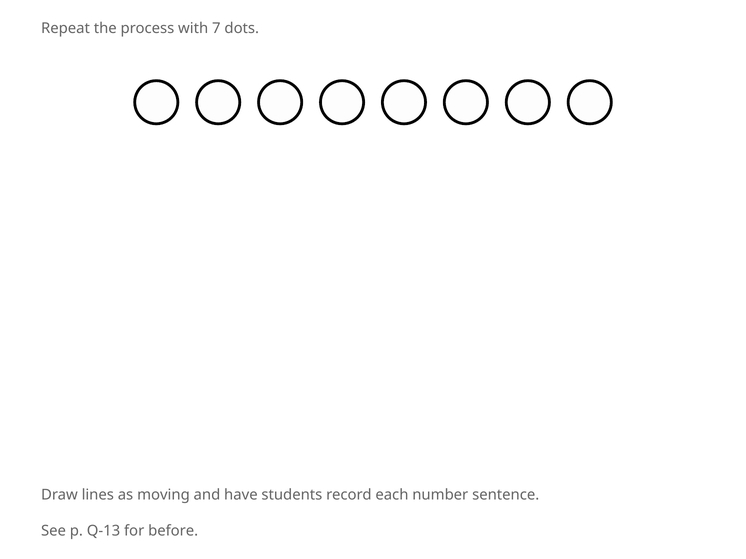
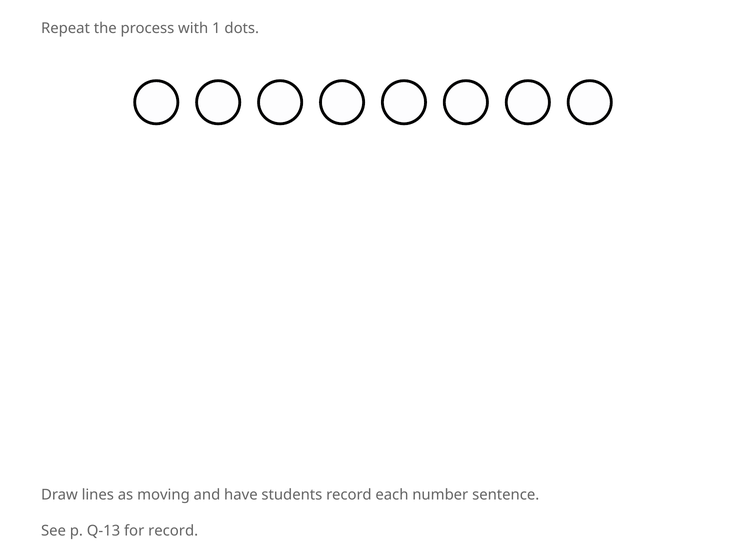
7: 7 -> 1 (216, 28)
for before: before -> record (173, 531)
